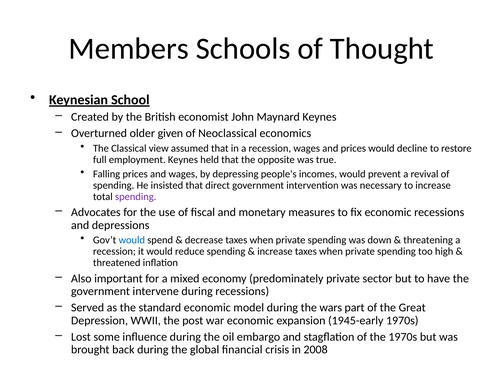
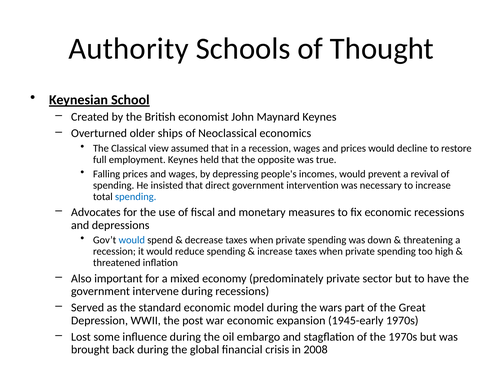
Members: Members -> Authority (129, 49)
given: given -> ships (170, 133)
spending colour: purple -> blue (136, 197)
